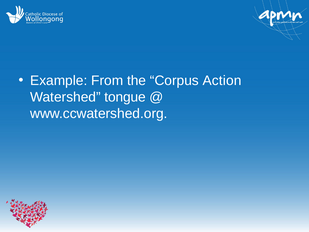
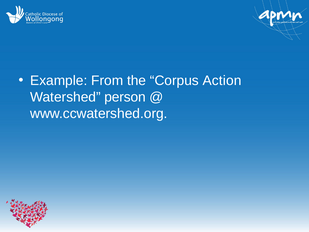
tongue: tongue -> person (125, 97)
